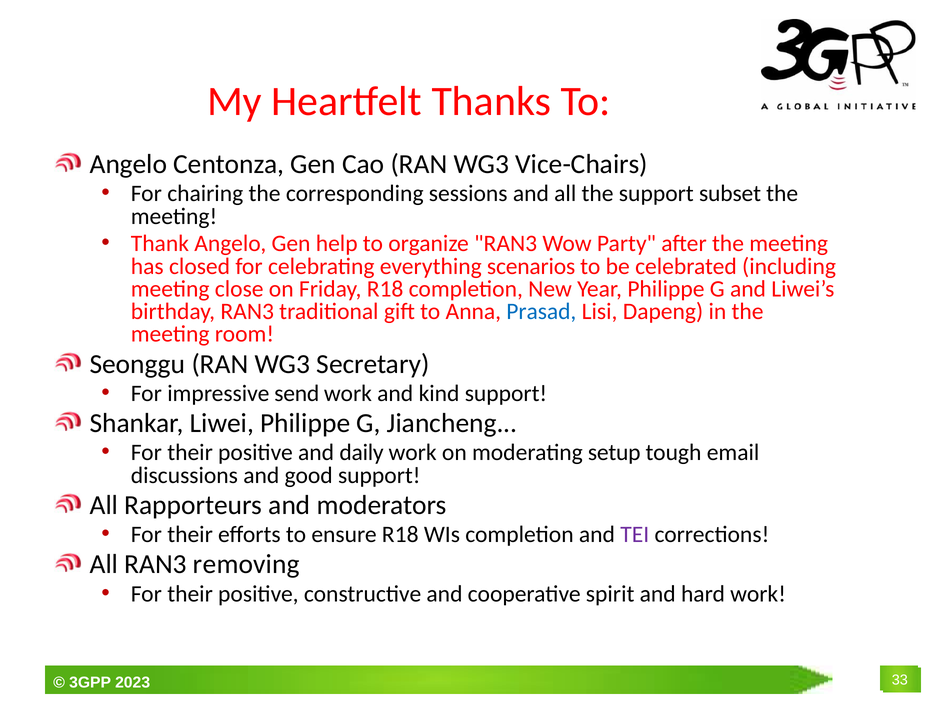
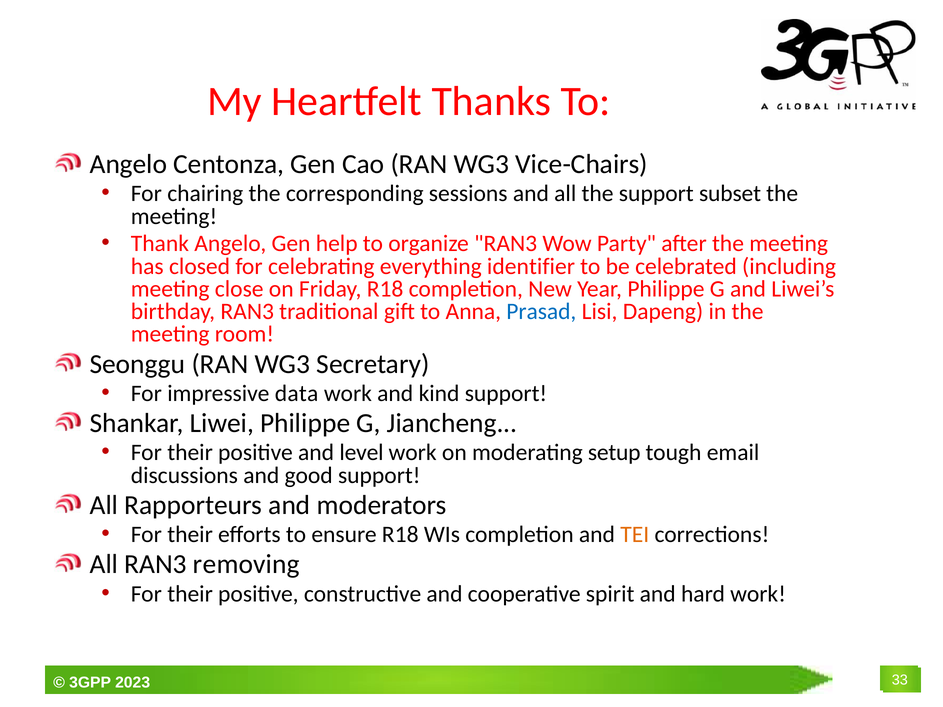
scenarios: scenarios -> identifier (531, 266)
send: send -> data (297, 394)
daily: daily -> level (362, 453)
TEI colour: purple -> orange (635, 535)
